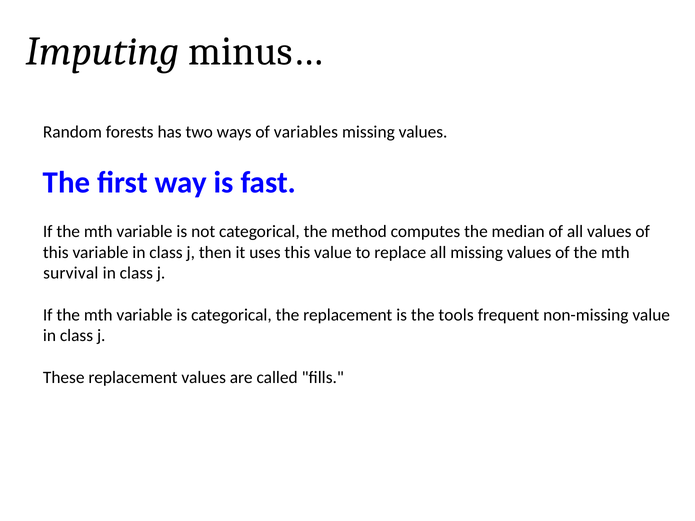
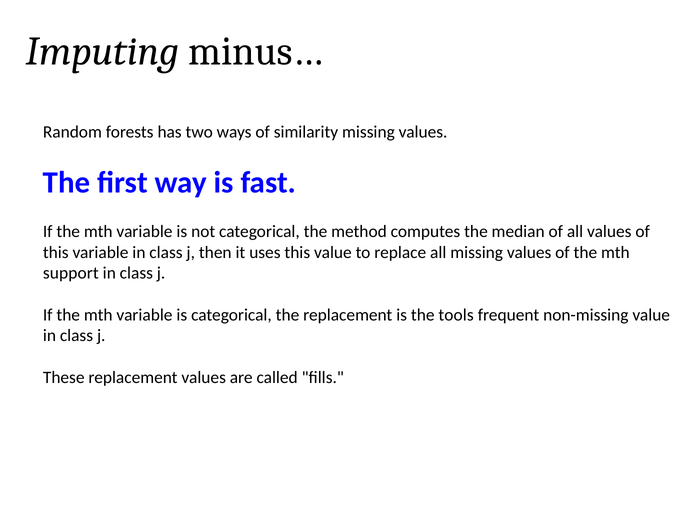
variables: variables -> similarity (306, 132)
survival: survival -> support (71, 273)
